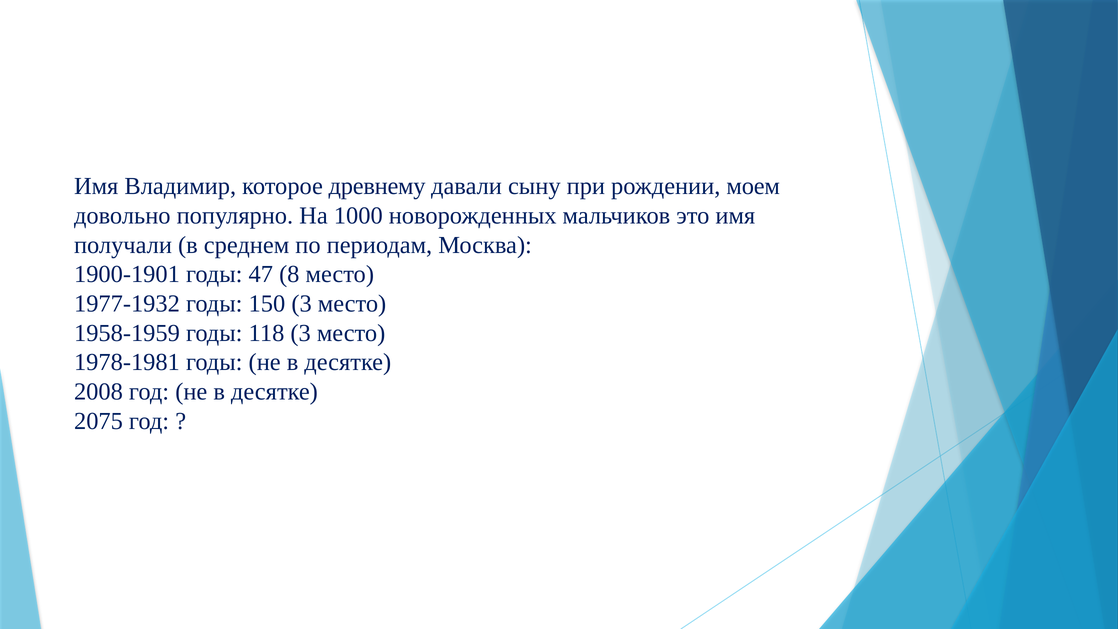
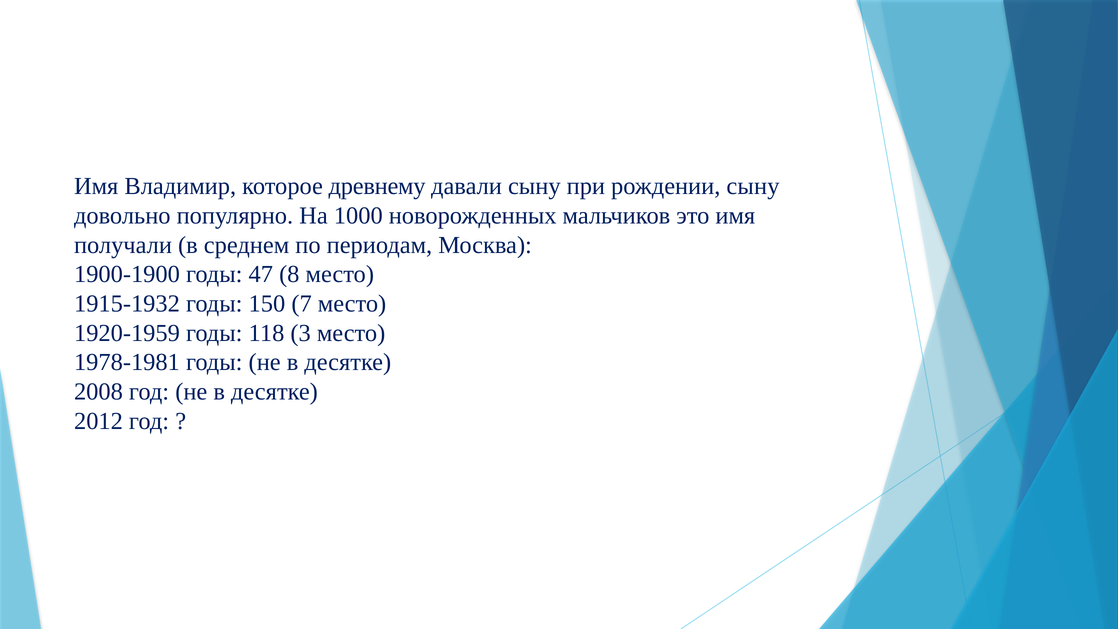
рождении моем: моем -> сыну (753, 186)
1900-1901: 1900-1901 -> 1900-1900 (127, 274)
1977-1932: 1977-1932 -> 1915-1932 (127, 304)
150 3: 3 -> 7 (302, 304)
1958-1959: 1958-1959 -> 1920-1959 (127, 333)
2075: 2075 -> 2012 (98, 421)
